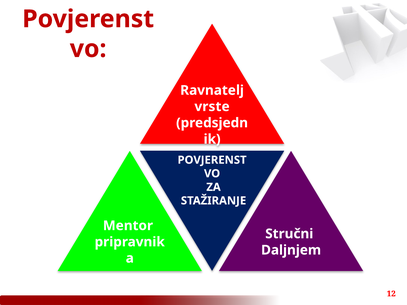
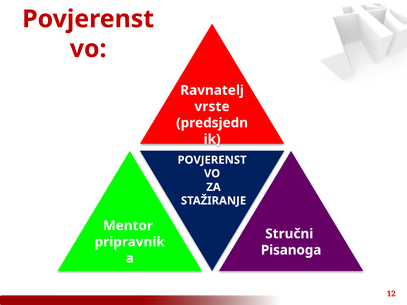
Daljnjem: Daljnjem -> Pisanoga (291, 250)
